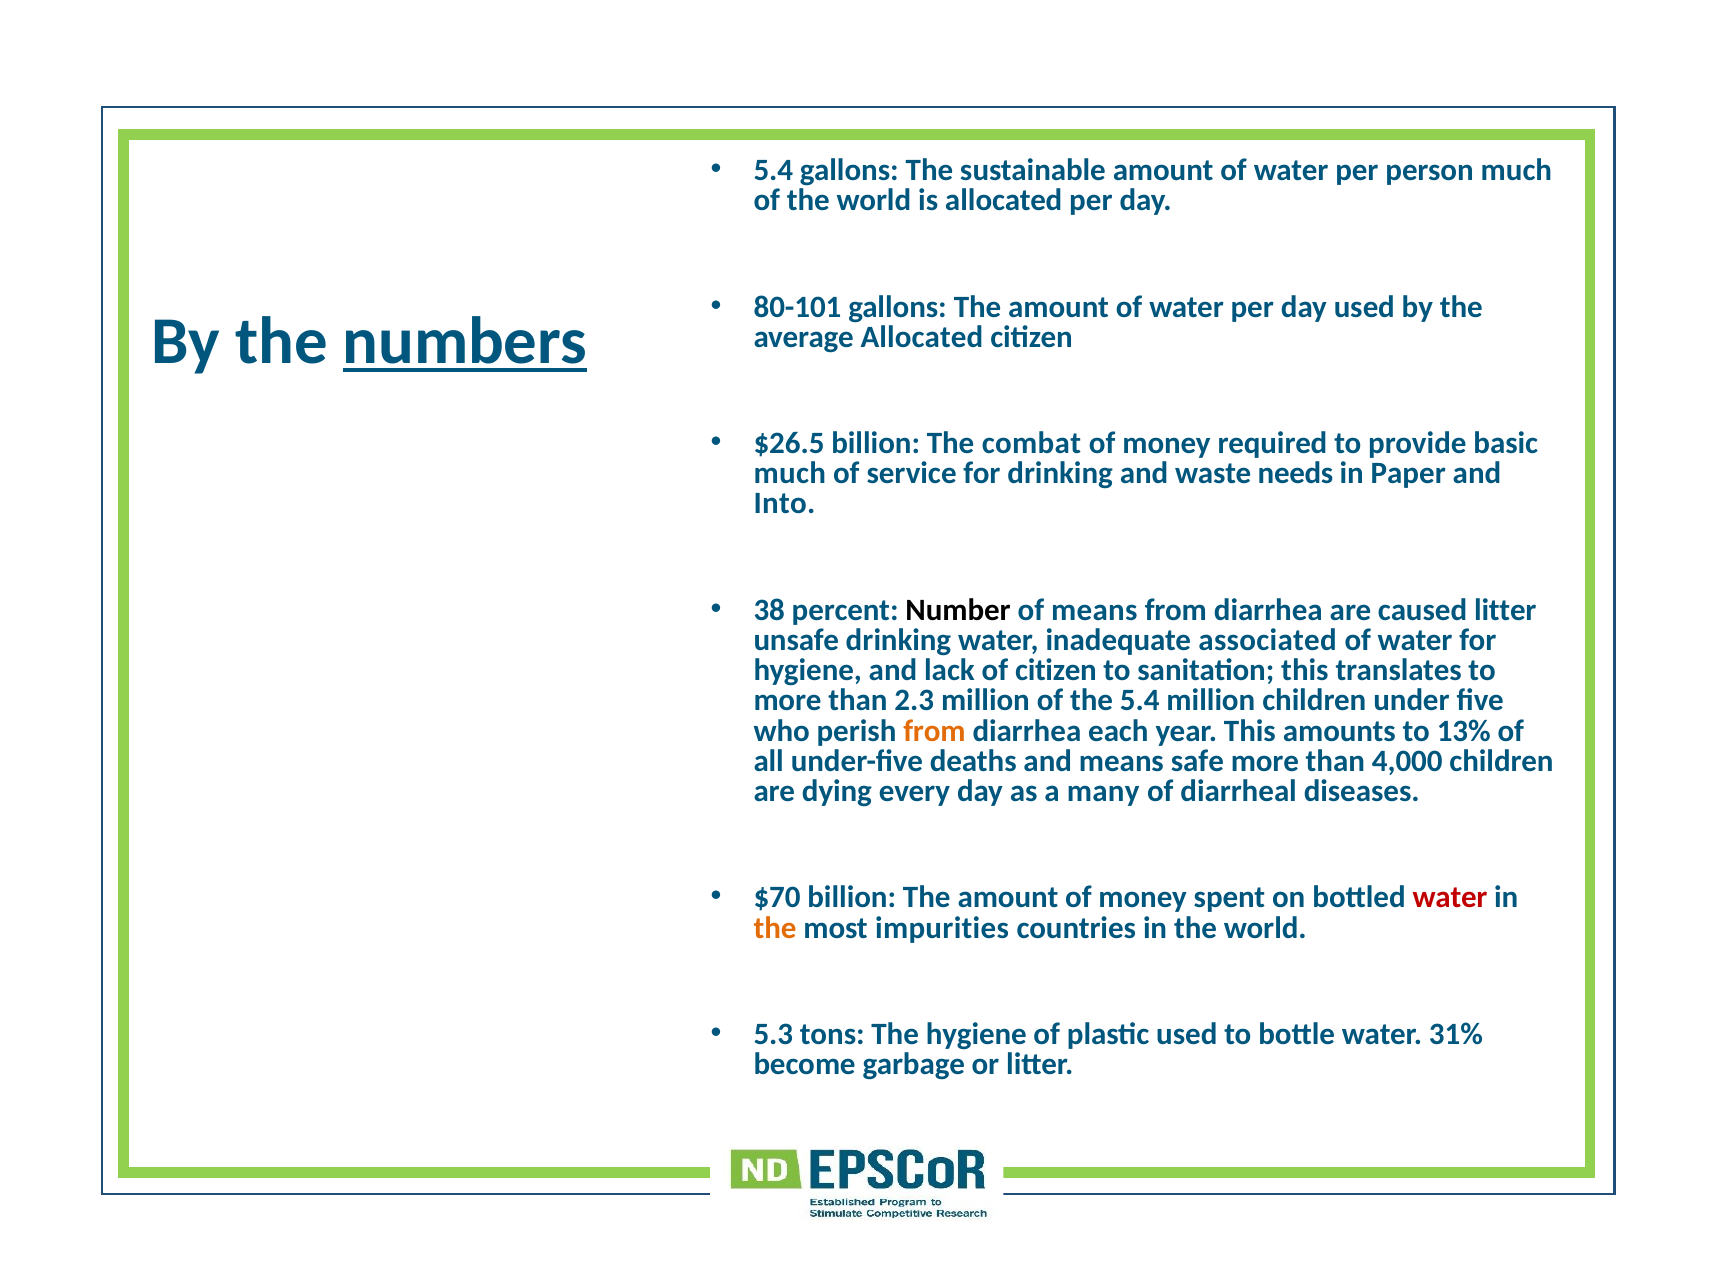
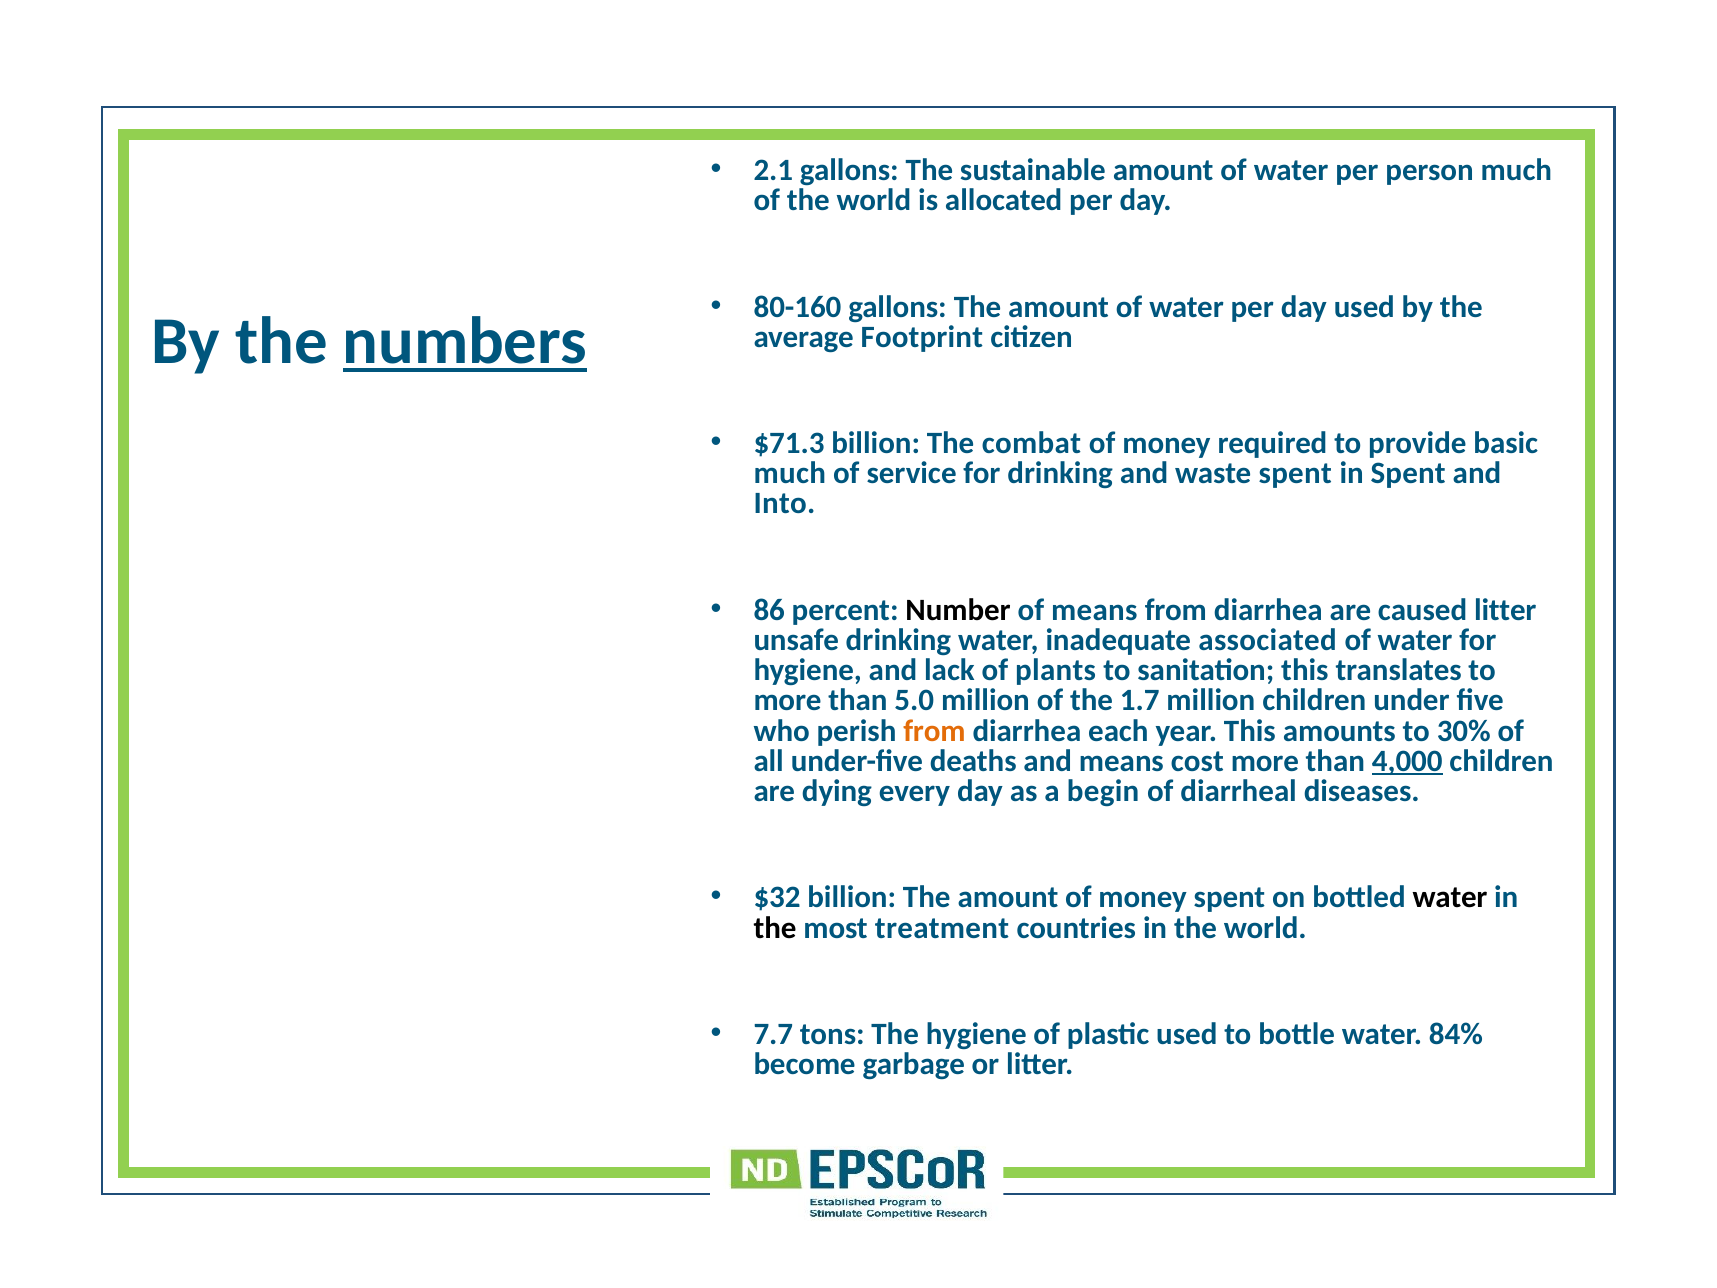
5.4: 5.4 -> 2.1 (773, 170)
80-101: 80-101 -> 80-160 (798, 307)
average Allocated: Allocated -> Footprint (922, 337)
$26.5: $26.5 -> $71.3 (789, 443)
waste needs: needs -> spent (1295, 473)
in Paper: Paper -> Spent (1408, 473)
38: 38 -> 86 (769, 610)
of citizen: citizen -> plants (1056, 670)
2.3: 2.3 -> 5.0 (914, 701)
the 5.4: 5.4 -> 1.7 (1140, 701)
13%: 13% -> 30% (1464, 731)
safe: safe -> cost (1197, 761)
4,000 underline: none -> present (1407, 761)
many: many -> begin (1103, 791)
$70: $70 -> $32 (777, 897)
water colour: red -> black (1450, 897)
the colour: orange -> black (775, 928)
impurities: impurities -> treatment (942, 928)
5.3: 5.3 -> 7.7 (773, 1034)
31%: 31% -> 84% (1456, 1034)
